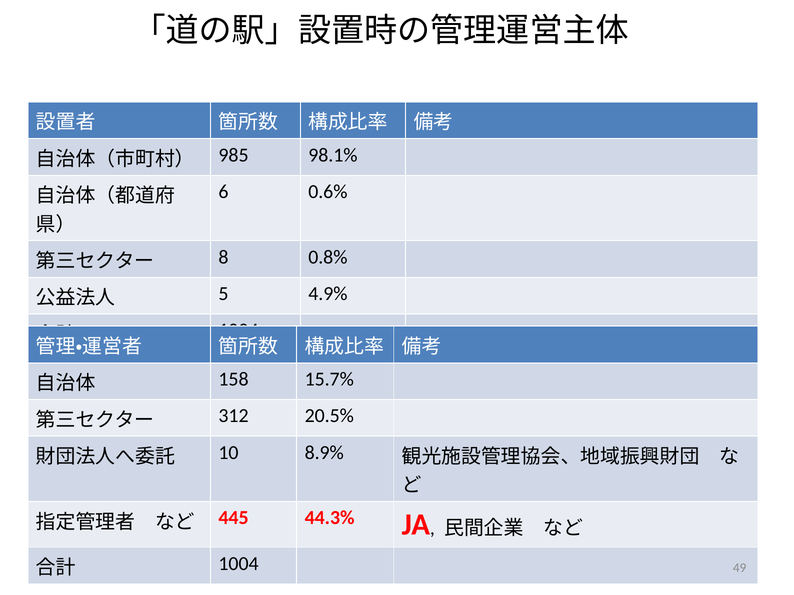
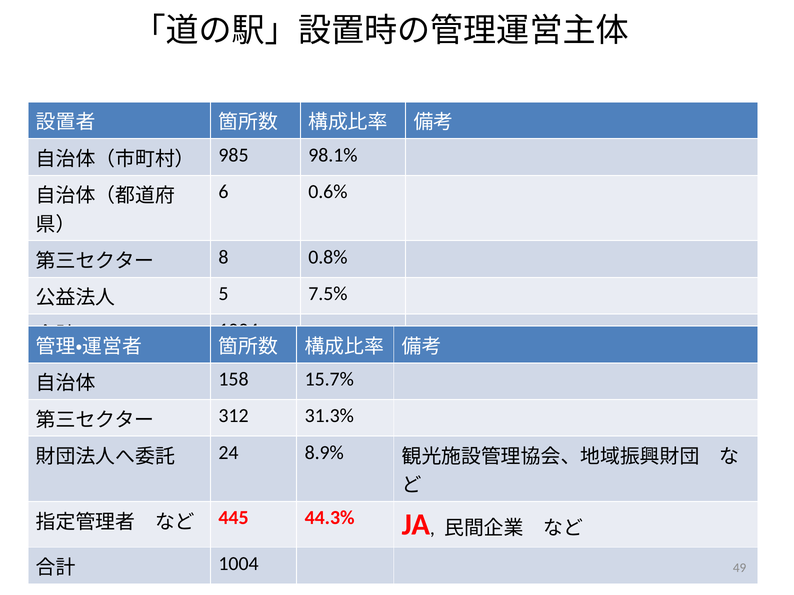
4.9%: 4.9% -> 7.5% (328, 294)
20.5%: 20.5% -> 31.3% (329, 416)
10: 10 -> 24 (228, 453)
